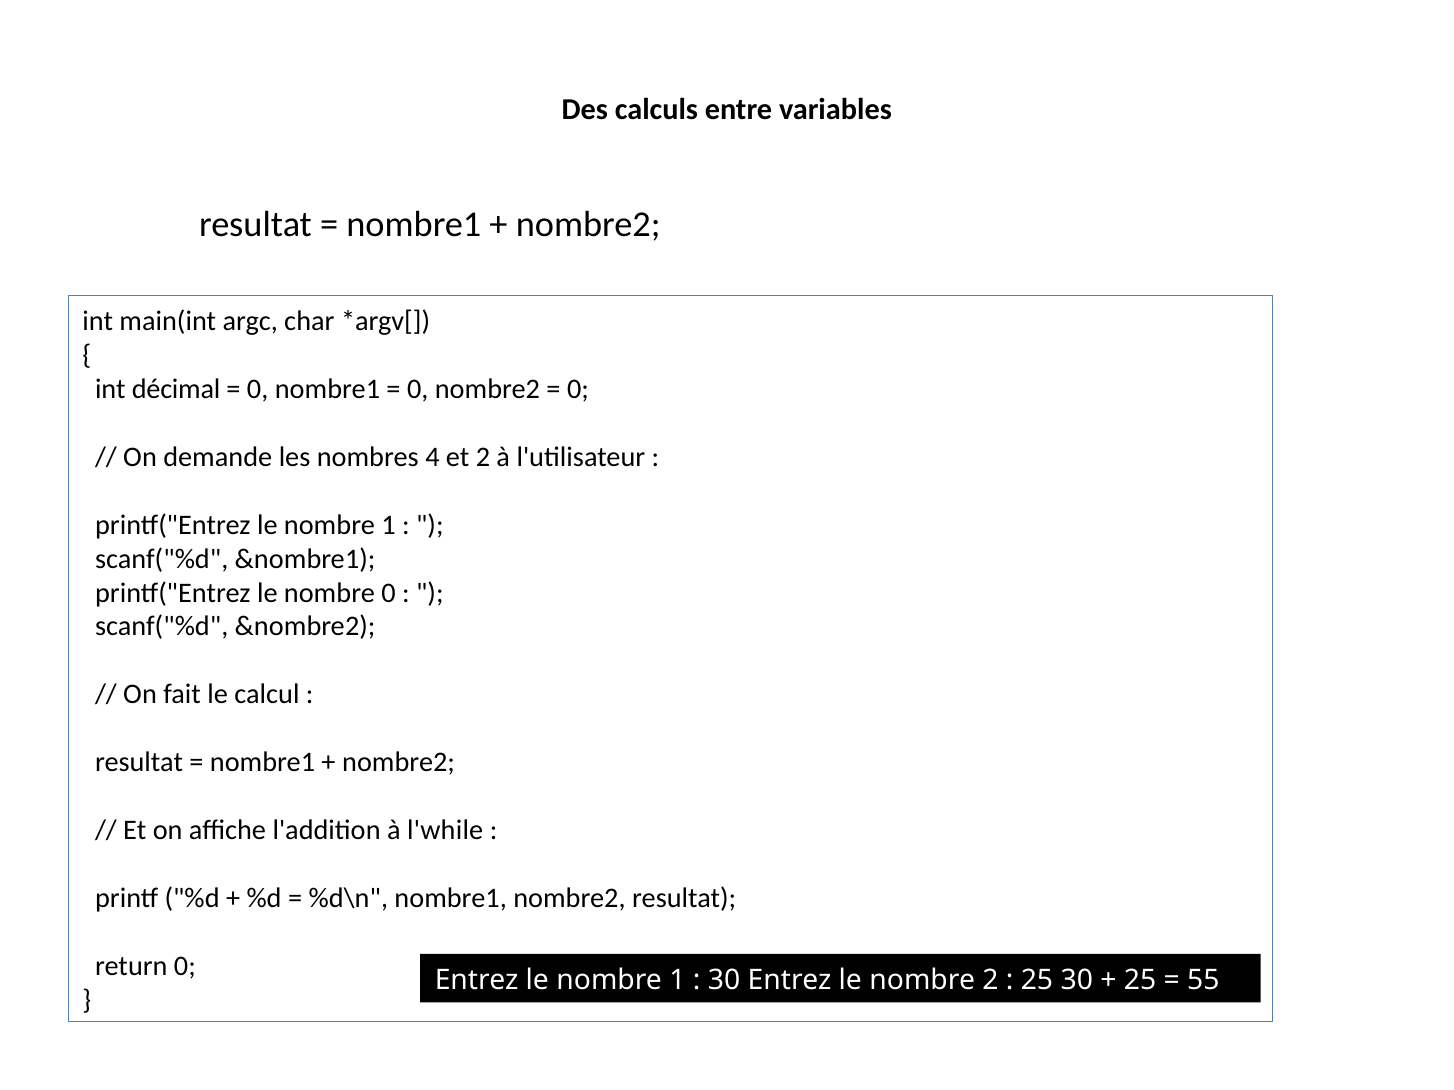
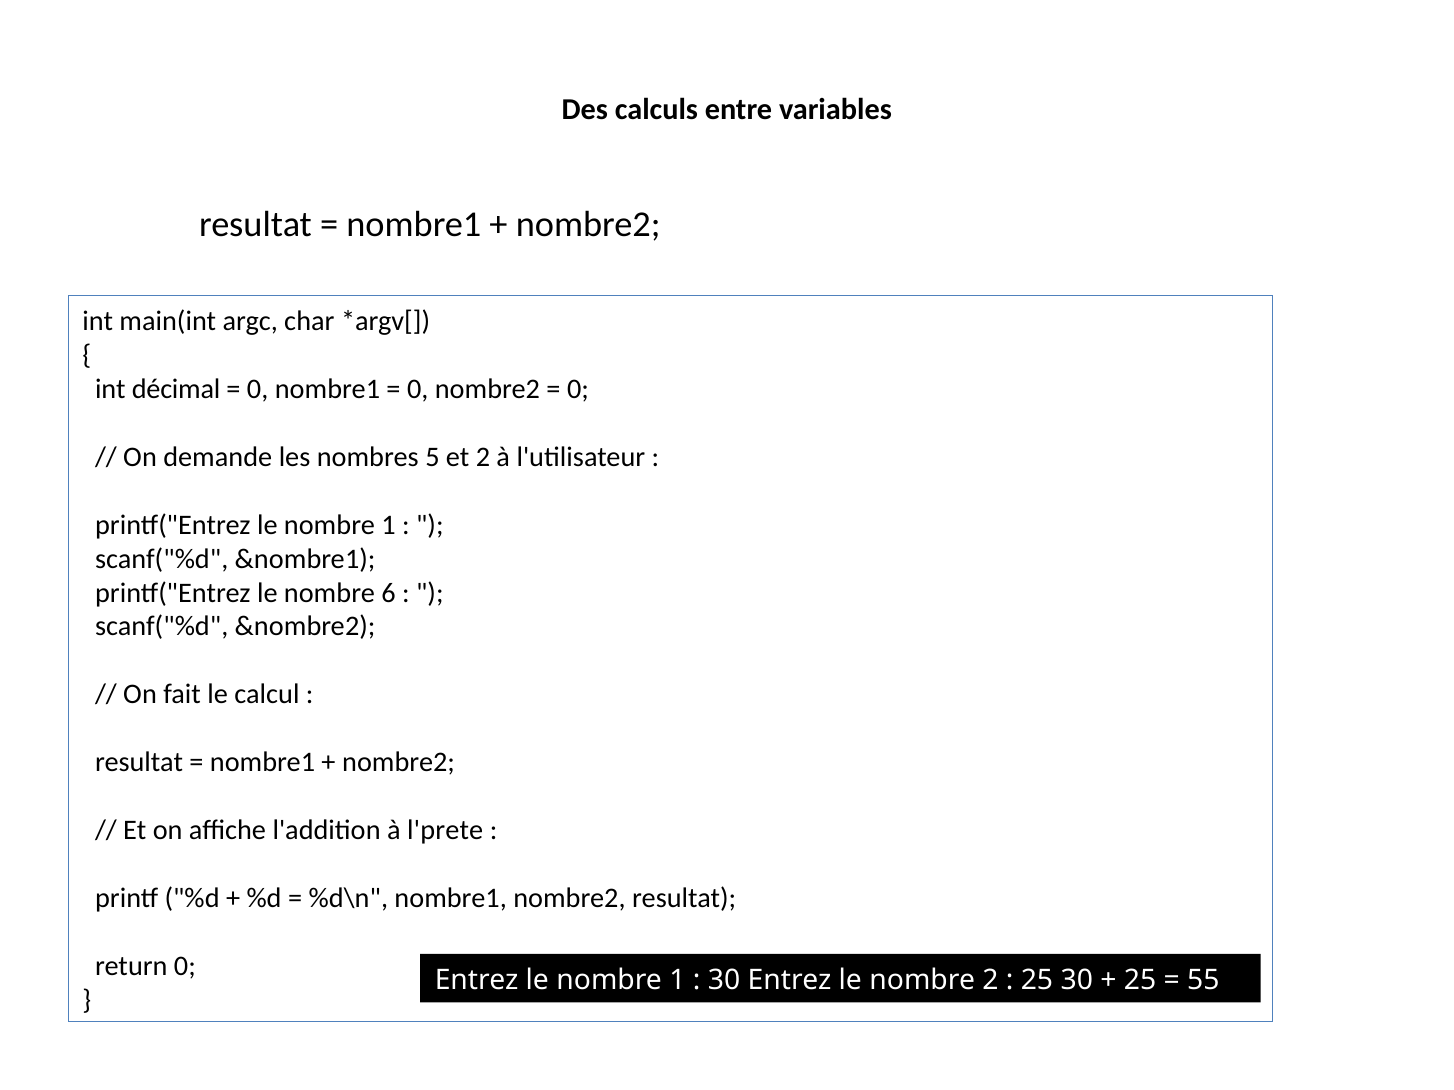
4: 4 -> 5 (432, 457)
nombre 0: 0 -> 6 (388, 593)
l'while: l'while -> l'prete (445, 831)
